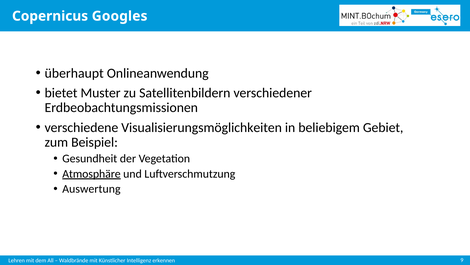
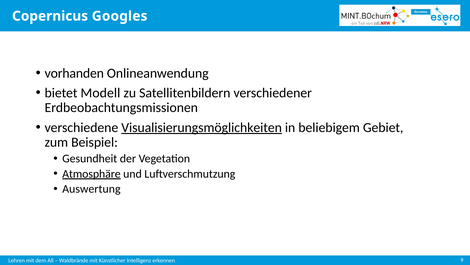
überhaupt: überhaupt -> vorhanden (74, 73)
Muster: Muster -> Modell (100, 93)
Visualisierungsmöglichkeiten underline: none -> present (202, 127)
